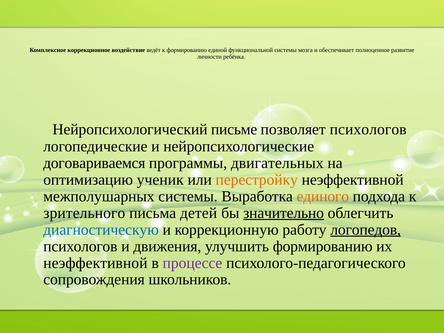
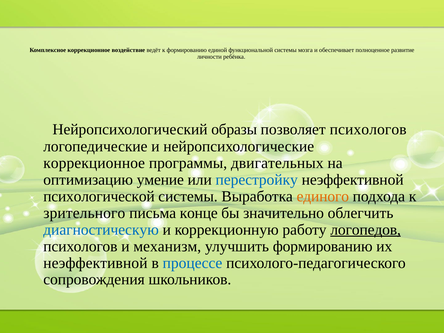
письме: письме -> образы (234, 129)
договариваемся: договариваемся -> коррекционное (94, 163)
ученик: ученик -> умение (160, 180)
перестройку colour: orange -> blue (257, 180)
межполушарных: межполушарных -> психологической (99, 196)
детей: детей -> конце (199, 213)
значительно underline: present -> none (284, 213)
движения: движения -> механизм (167, 246)
процессе colour: purple -> blue (192, 263)
